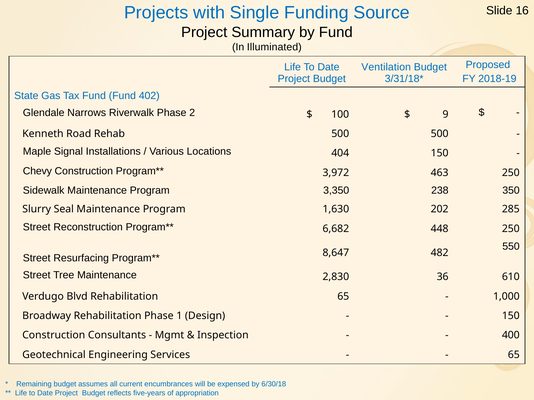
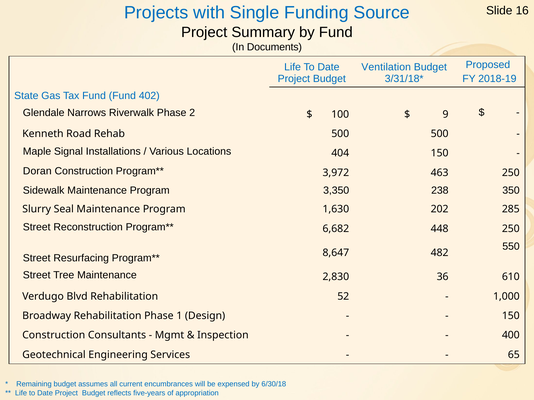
Illuminated: Illuminated -> Documents (274, 47)
Chevy: Chevy -> Doran (37, 171)
Rehabilitation 65: 65 -> 52 (343, 297)
